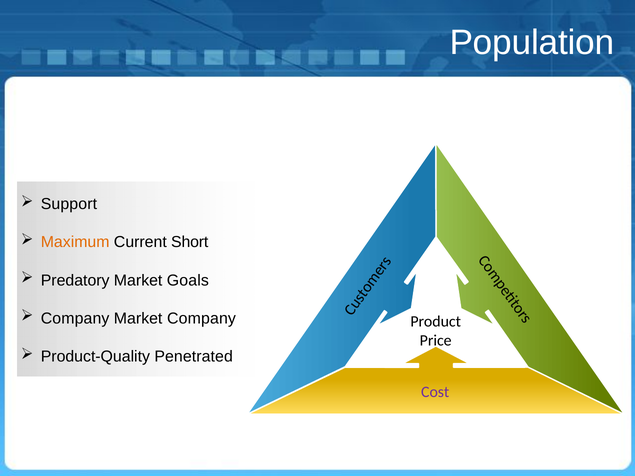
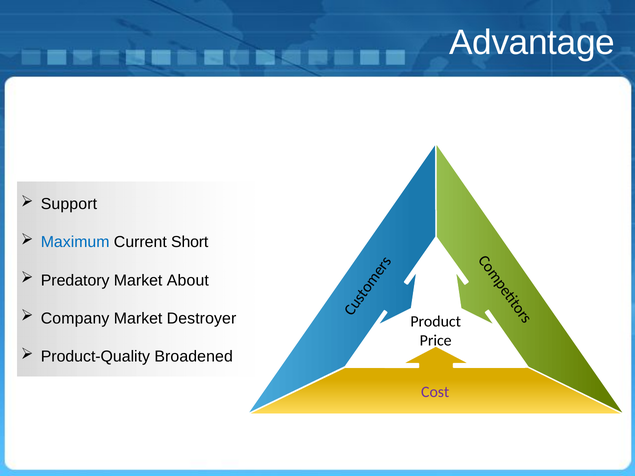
Population: Population -> Advantage (532, 43)
Maximum colour: orange -> blue (75, 242)
Goals: Goals -> About (188, 280)
Market Company: Company -> Destroyer (202, 319)
Penetrated: Penetrated -> Broadened (194, 357)
